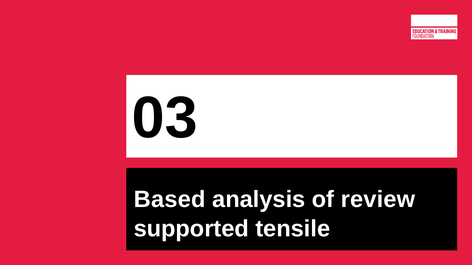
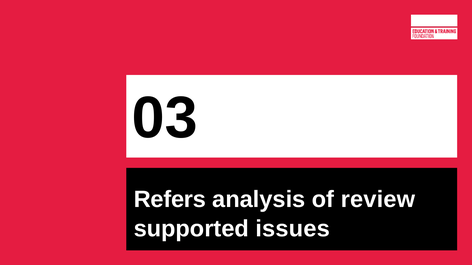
Based: Based -> Refers (170, 200)
tensile: tensile -> issues (293, 229)
